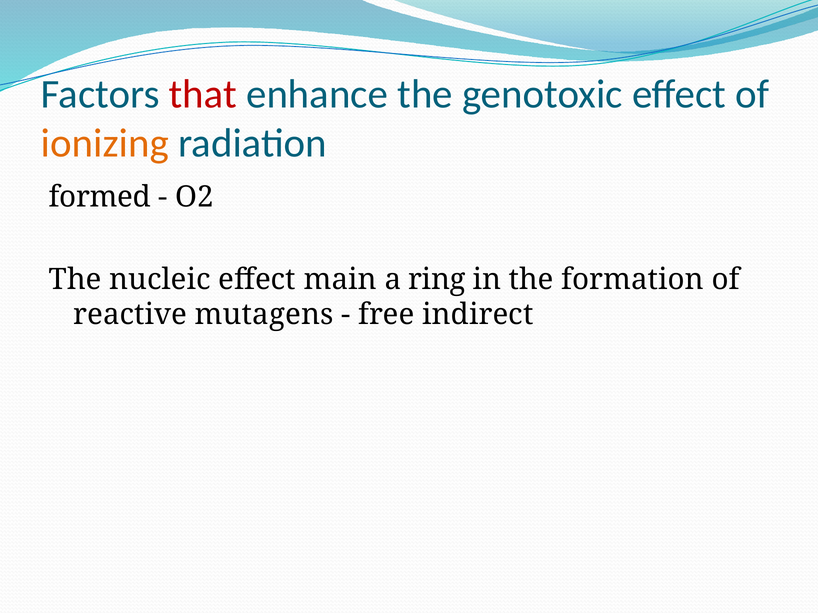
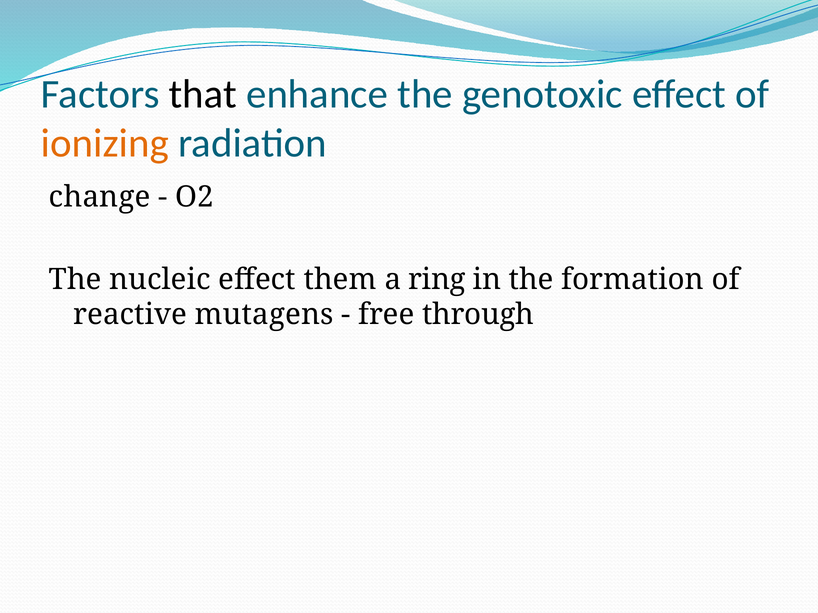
that colour: red -> black (203, 94)
formed: formed -> change (100, 197)
main: main -> them (340, 280)
indirect: indirect -> through (478, 315)
